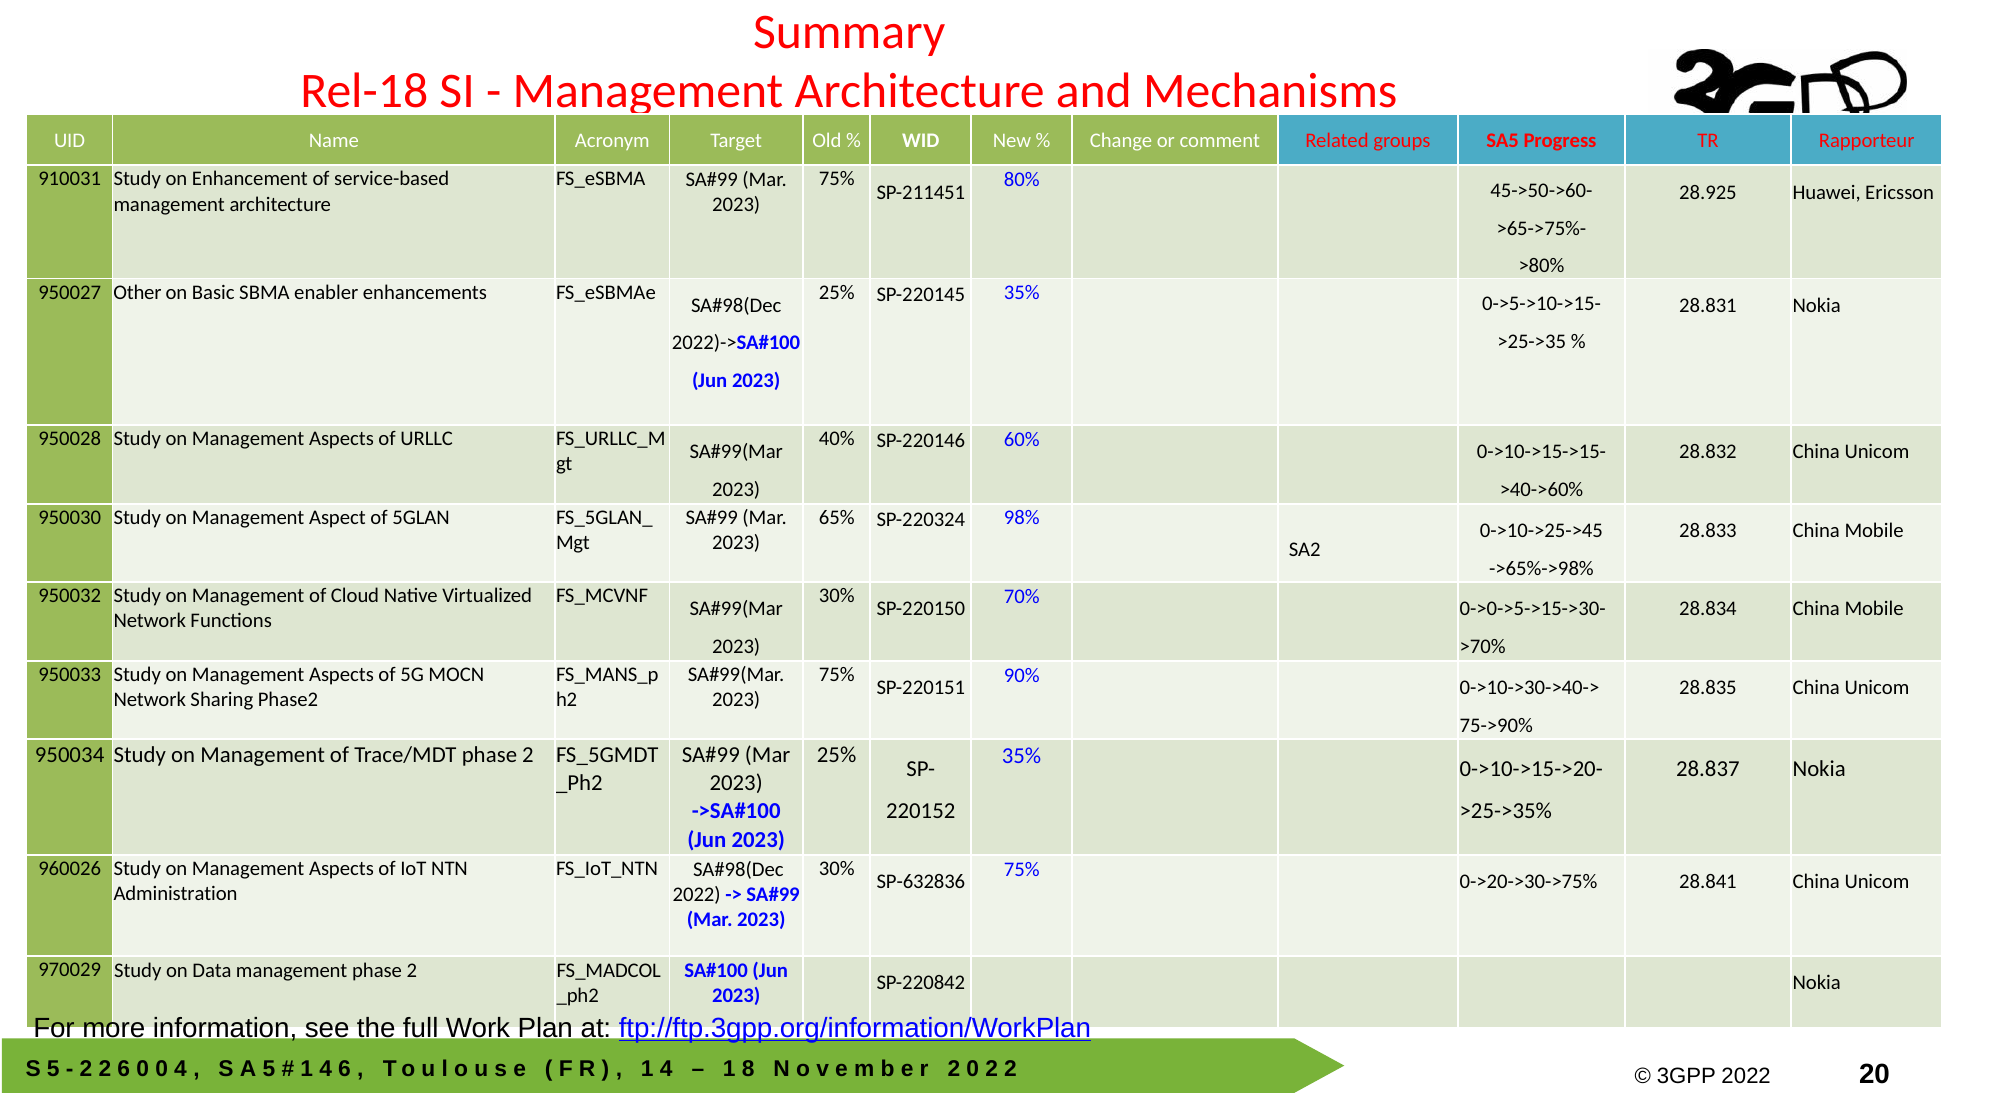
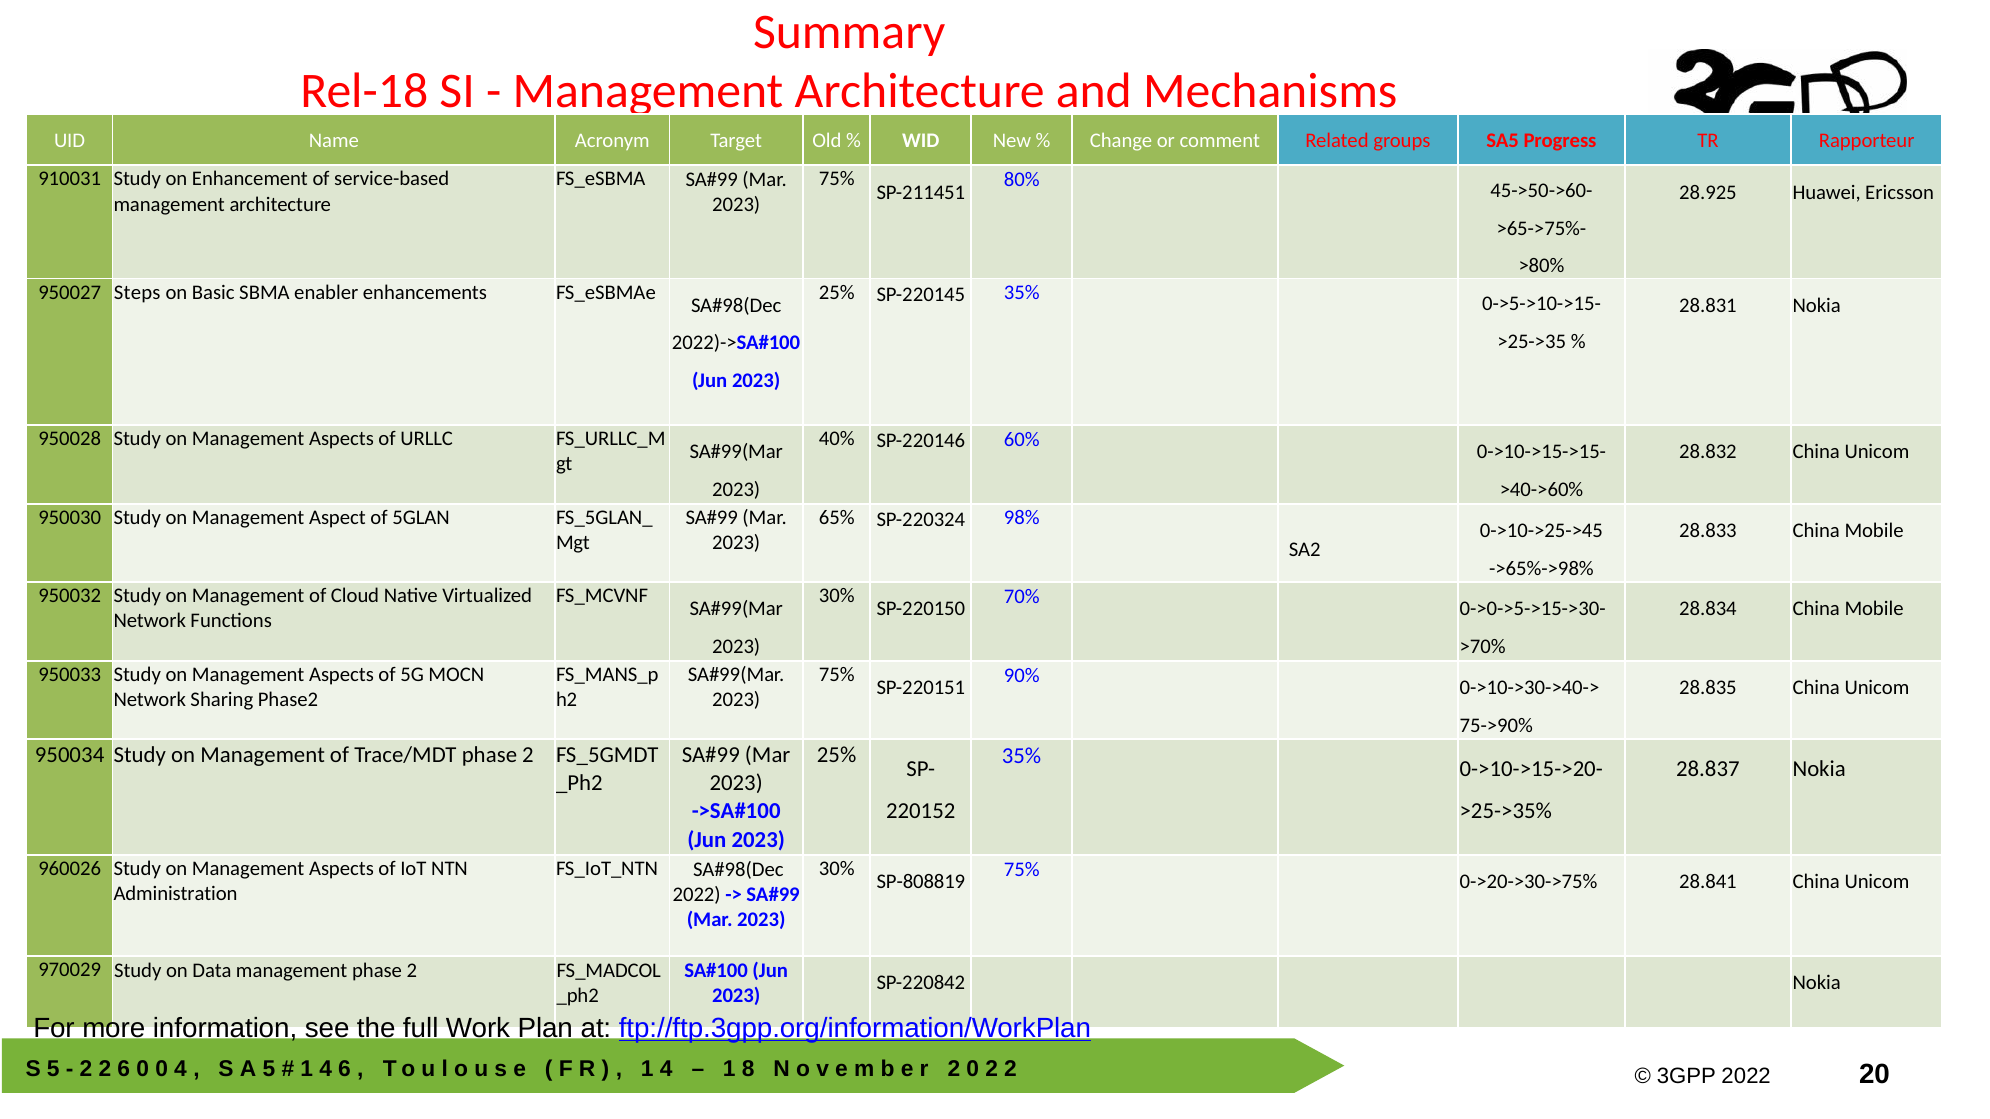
Other: Other -> Steps (137, 292)
SP-632836: SP-632836 -> SP-808819 (921, 882)
